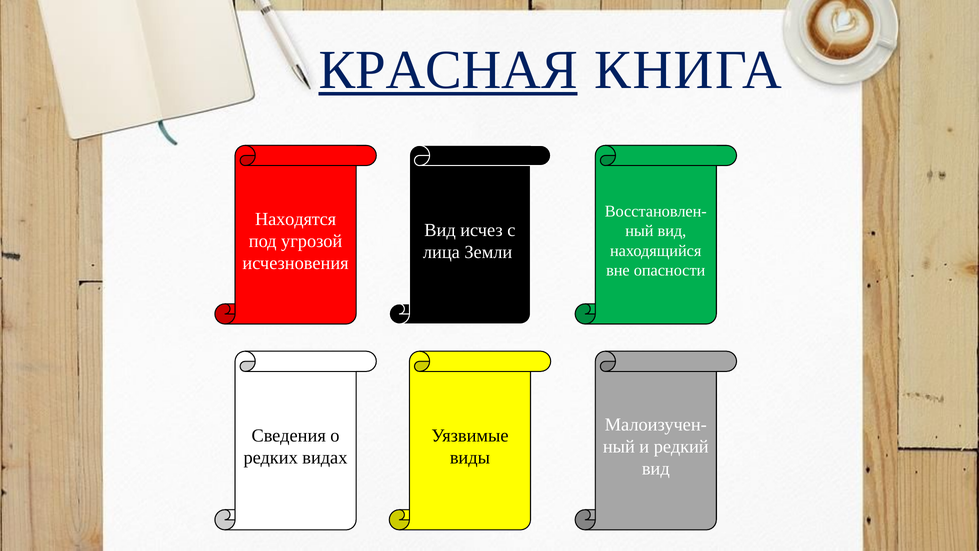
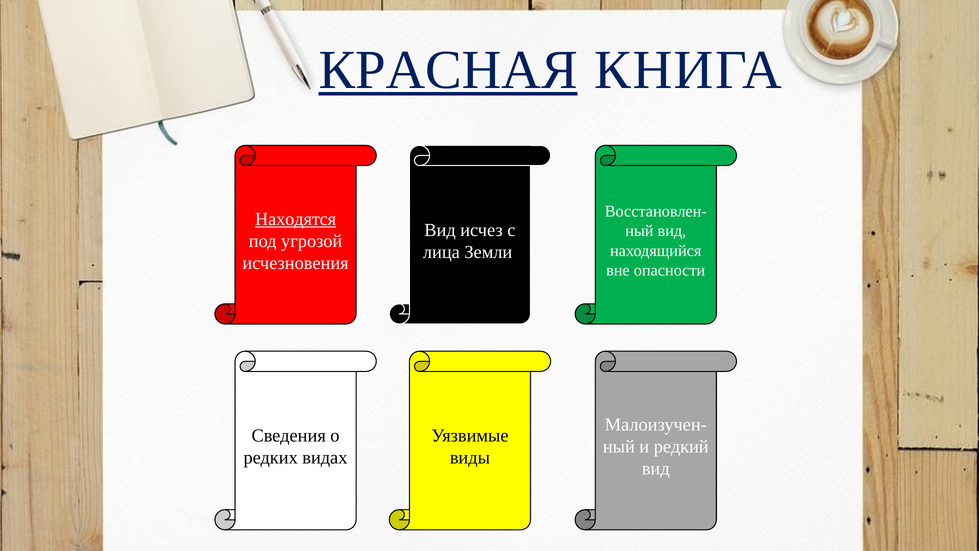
Находятся underline: none -> present (296, 219)
